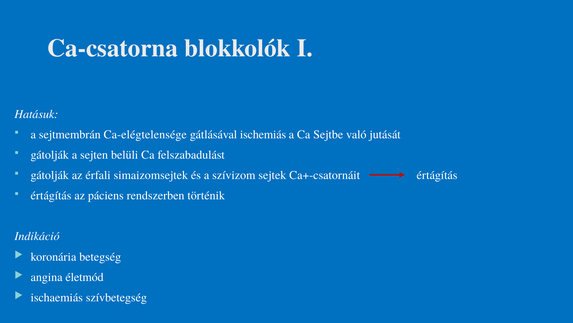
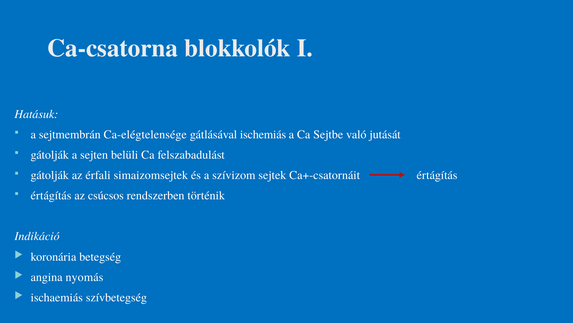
páciens: páciens -> csúcsos (106, 195)
életmód: életmód -> nyomás (84, 277)
